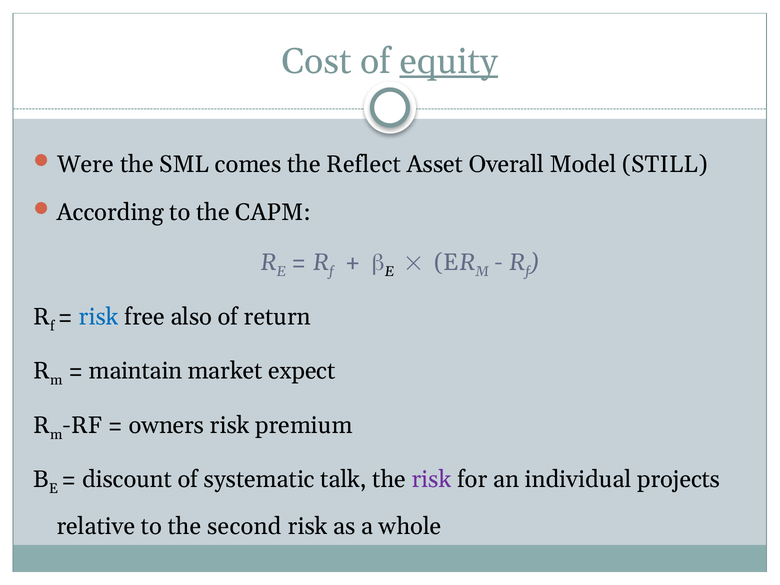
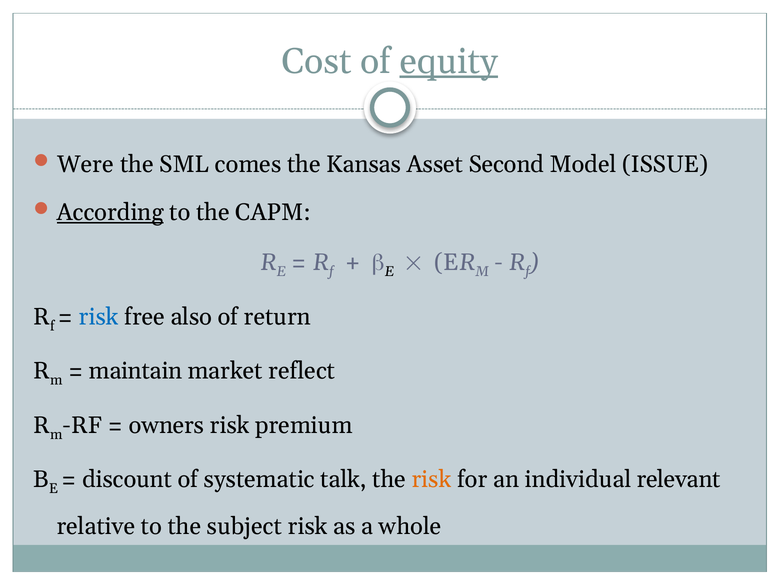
Reflect: Reflect -> Kansas (364, 164)
Overall: Overall -> Second (506, 164)
STILL: STILL -> ISSUE (665, 164)
According underline: none -> present (110, 212)
expect: expect -> reflect (302, 371)
risk colour: purple -> orange (432, 479)
projects: projects -> relevant (679, 479)
second: second -> subject (245, 526)
